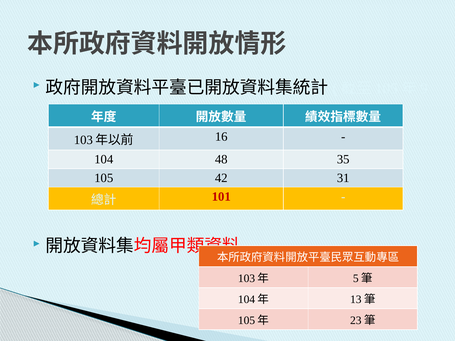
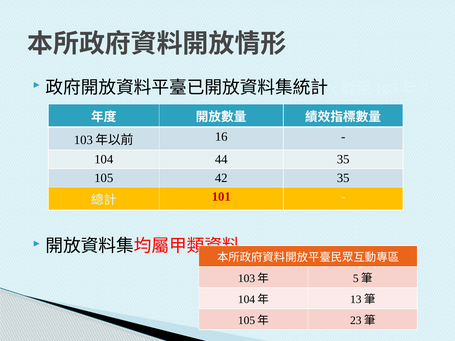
48: 48 -> 44 (221, 160)
42 31: 31 -> 35 (343, 178)
